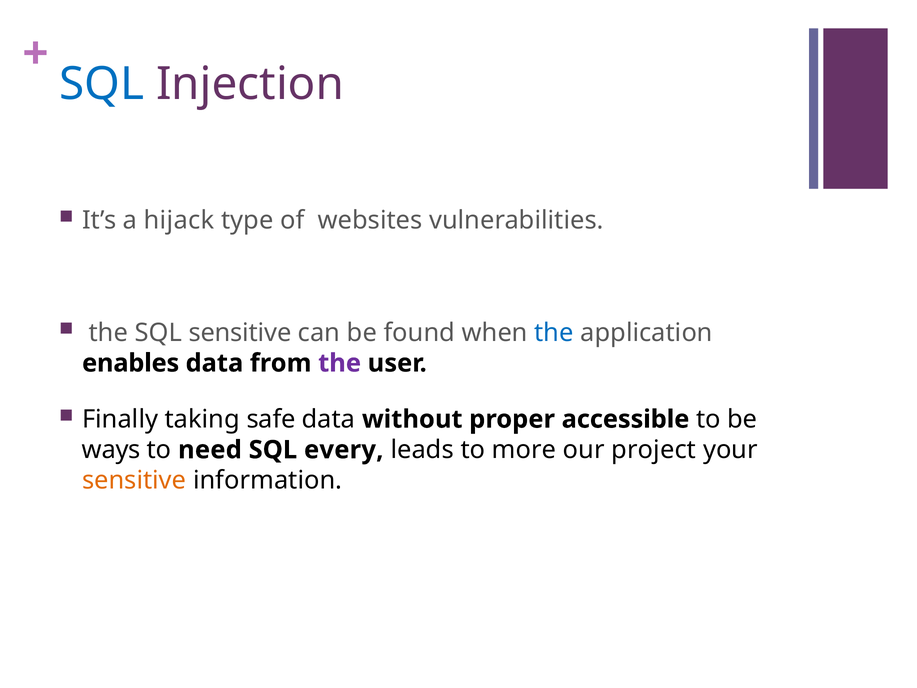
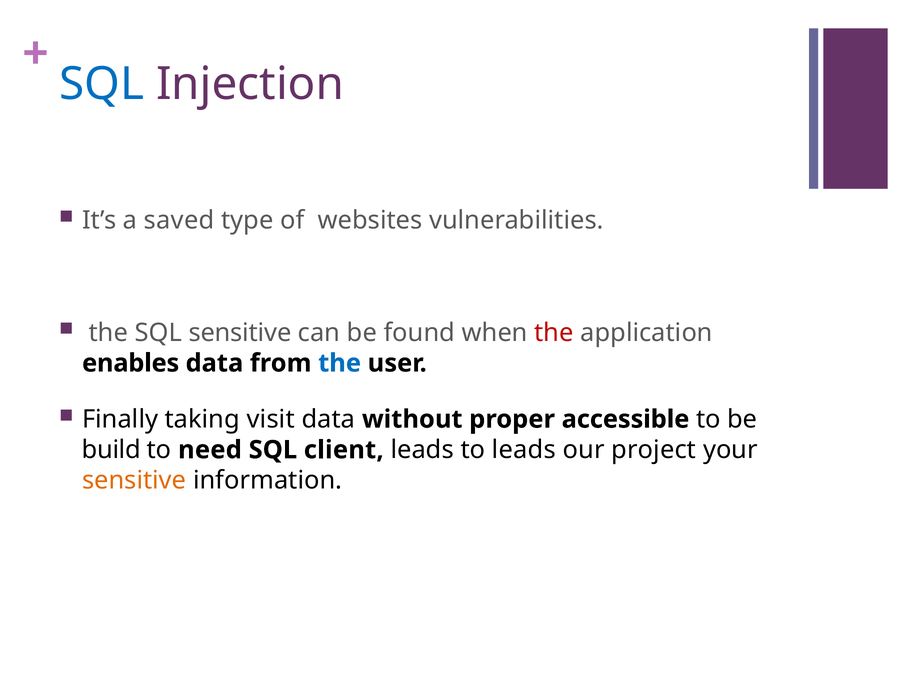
hijack: hijack -> saved (179, 220)
the colour: blue -> red (554, 332)
the colour: purple -> blue (340, 363)
safe: safe -> visit (271, 419)
ways: ways -> build (111, 450)
every: every -> client (344, 450)
to more: more -> leads (524, 450)
